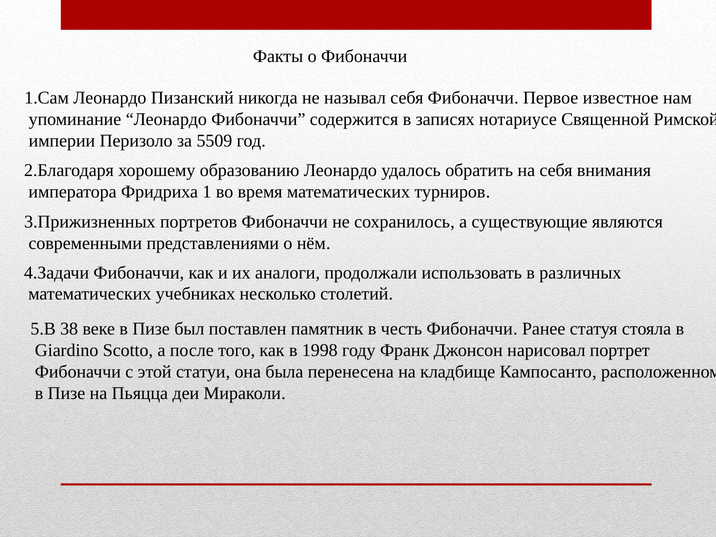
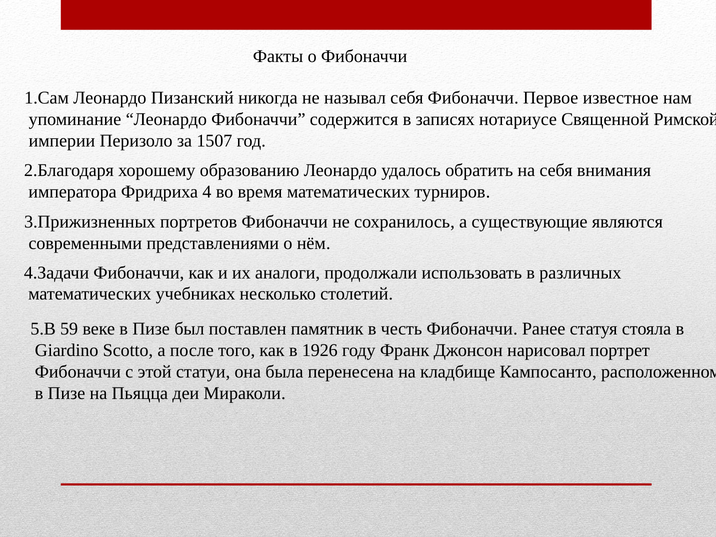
5509: 5509 -> 1507 (214, 141)
1: 1 -> 4 (207, 192)
38: 38 -> 59 (69, 329)
1998: 1998 -> 1926 (320, 351)
